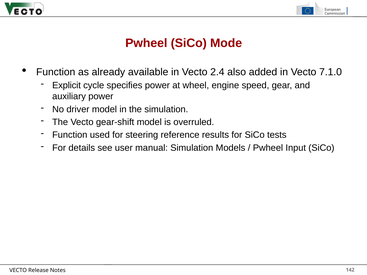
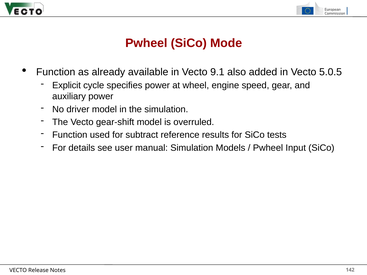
2.4: 2.4 -> 9.1 (217, 72)
7.1.0: 7.1.0 -> 5.0.5 (331, 72)
steering: steering -> subtract (142, 135)
